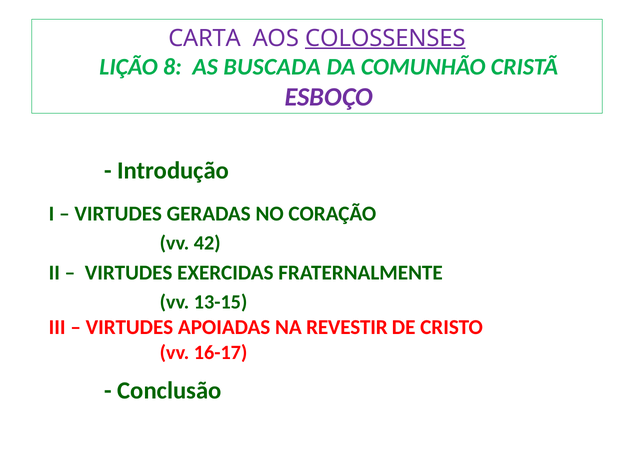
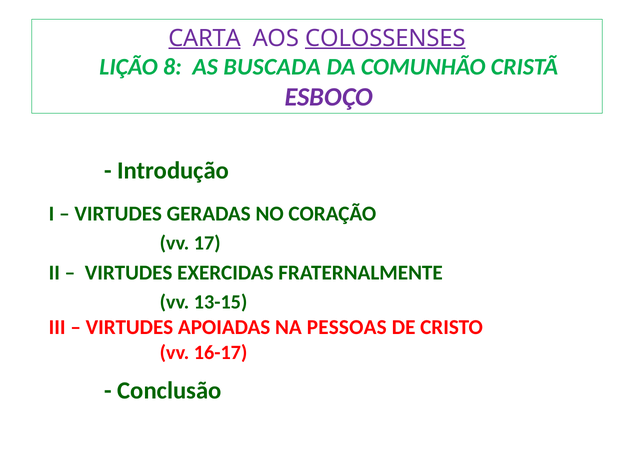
CARTA underline: none -> present (205, 38)
42: 42 -> 17 (207, 243)
REVESTIR: REVESTIR -> PESSOAS (347, 327)
